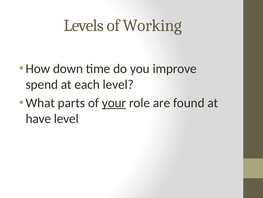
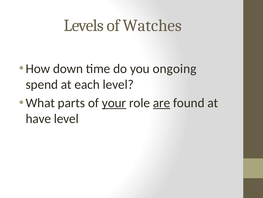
Working: Working -> Watches (152, 26)
improve: improve -> ongoing (175, 68)
are underline: none -> present (162, 103)
